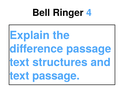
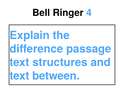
text passage: passage -> between (56, 76)
